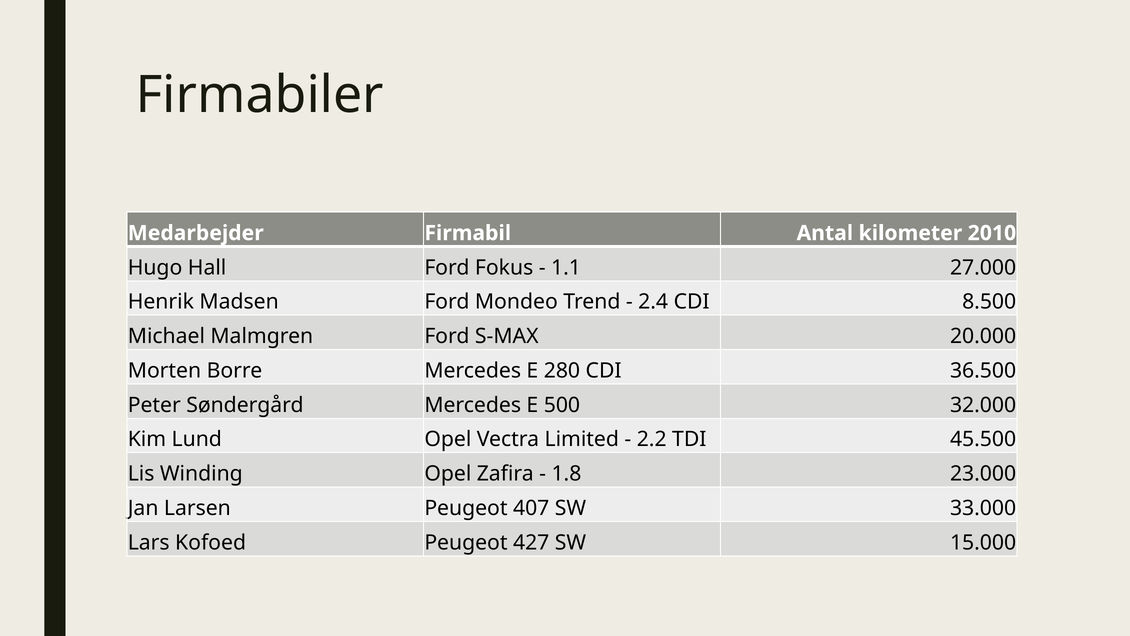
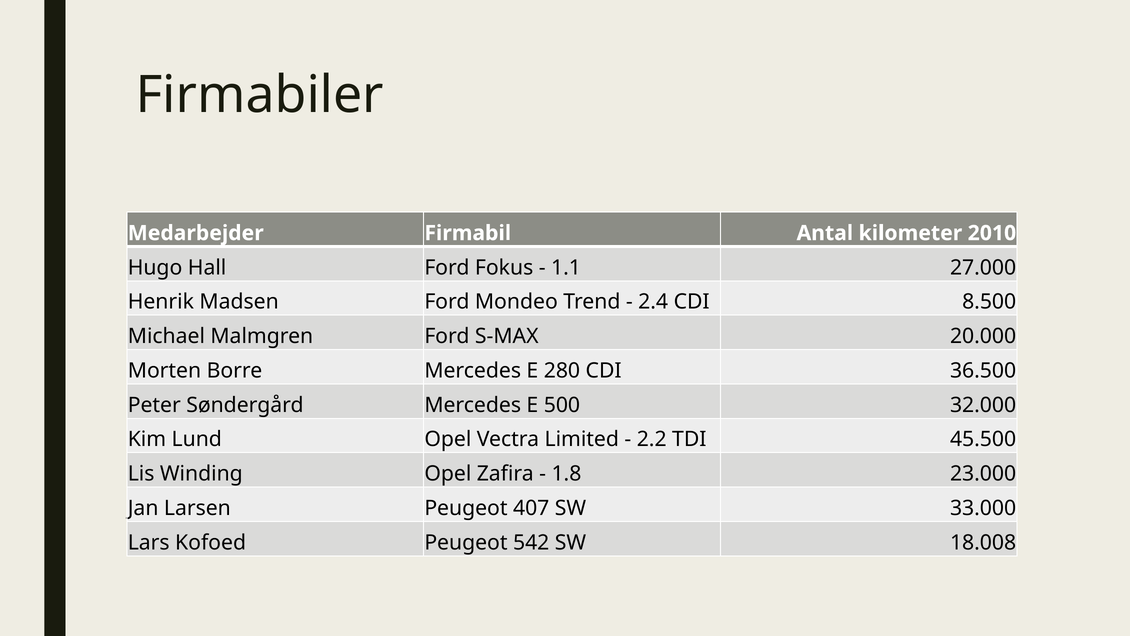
427: 427 -> 542 (531, 542)
15.000: 15.000 -> 18.008 (983, 542)
